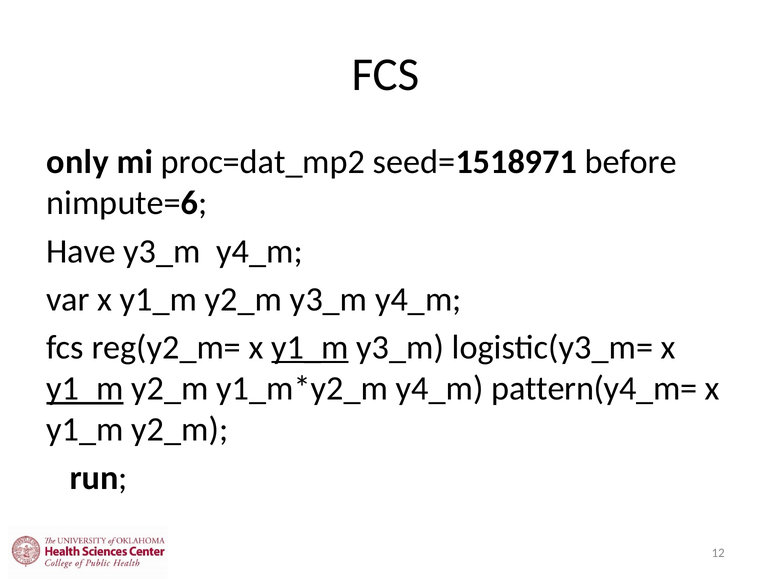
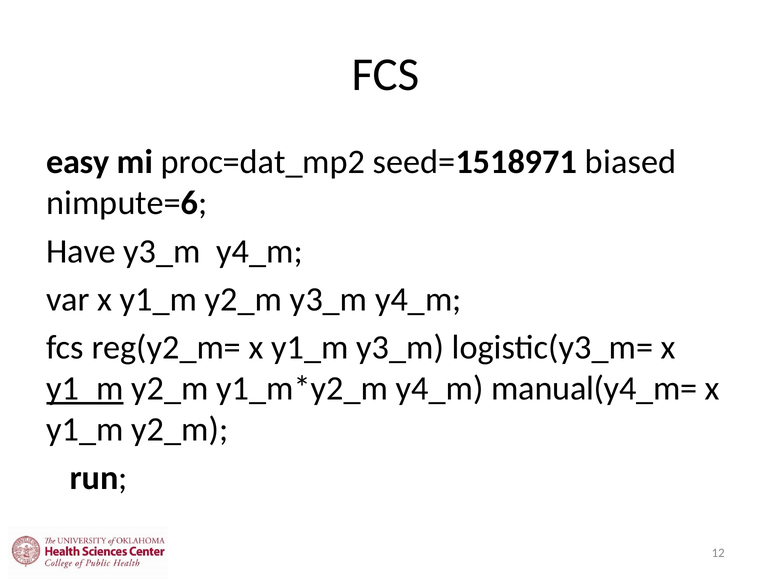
only: only -> easy (78, 162)
before: before -> biased (631, 162)
y1_m underline: present -> none (310, 347)
pattern(y4_m=: pattern(y4_m= -> manual(y4_m= (594, 388)
